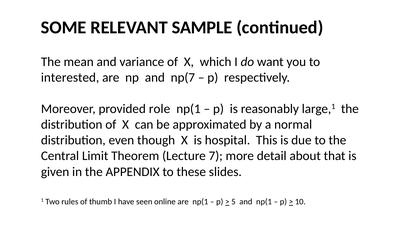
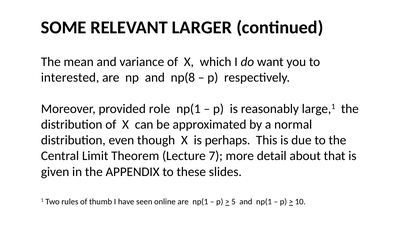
SAMPLE: SAMPLE -> LARGER (202, 28)
np(7: np(7 -> np(8 (183, 77)
hospital: hospital -> perhaps (227, 140)
